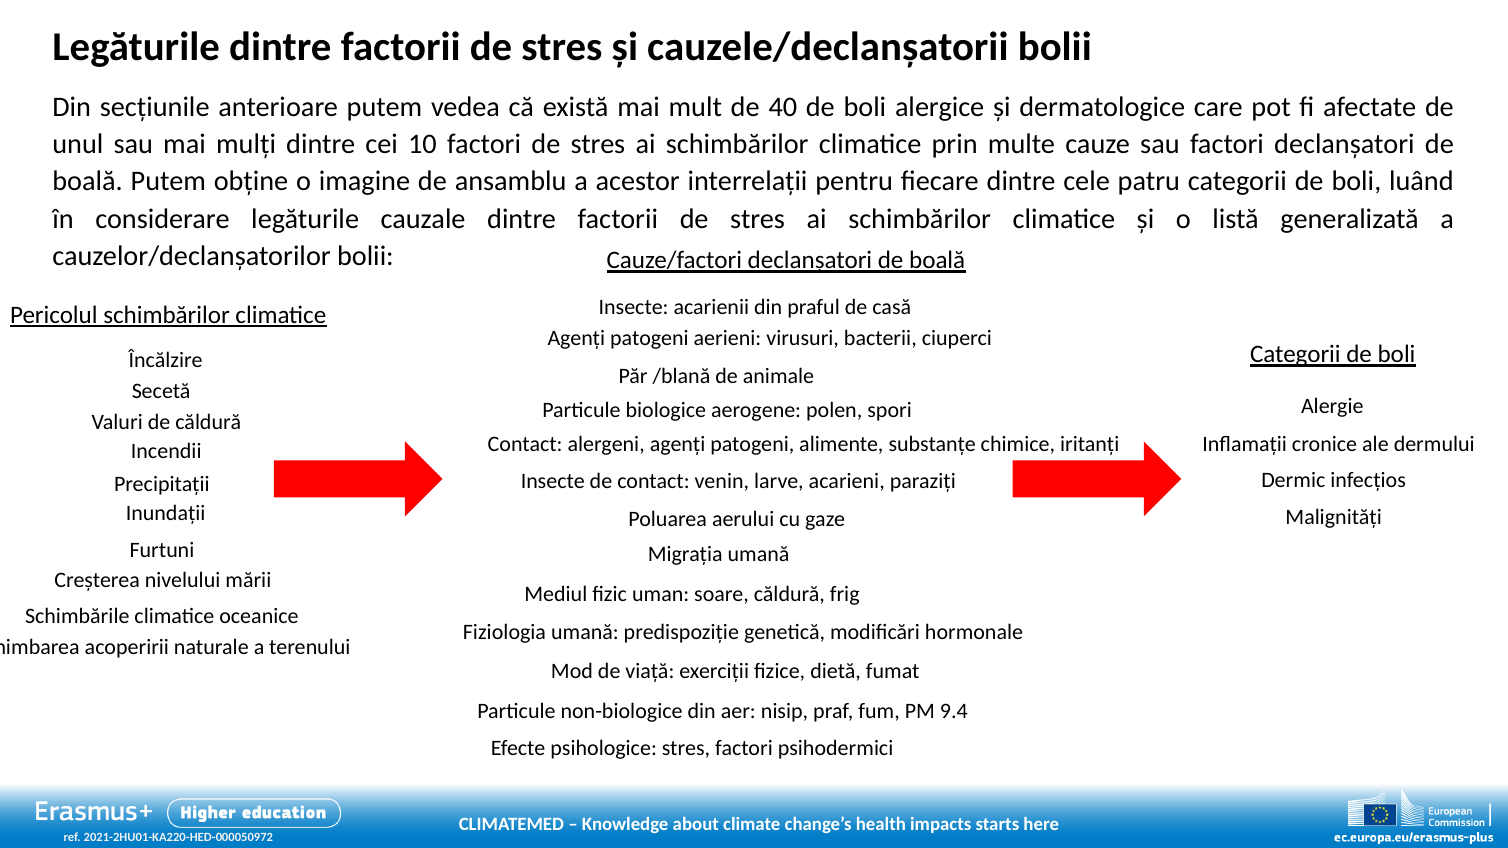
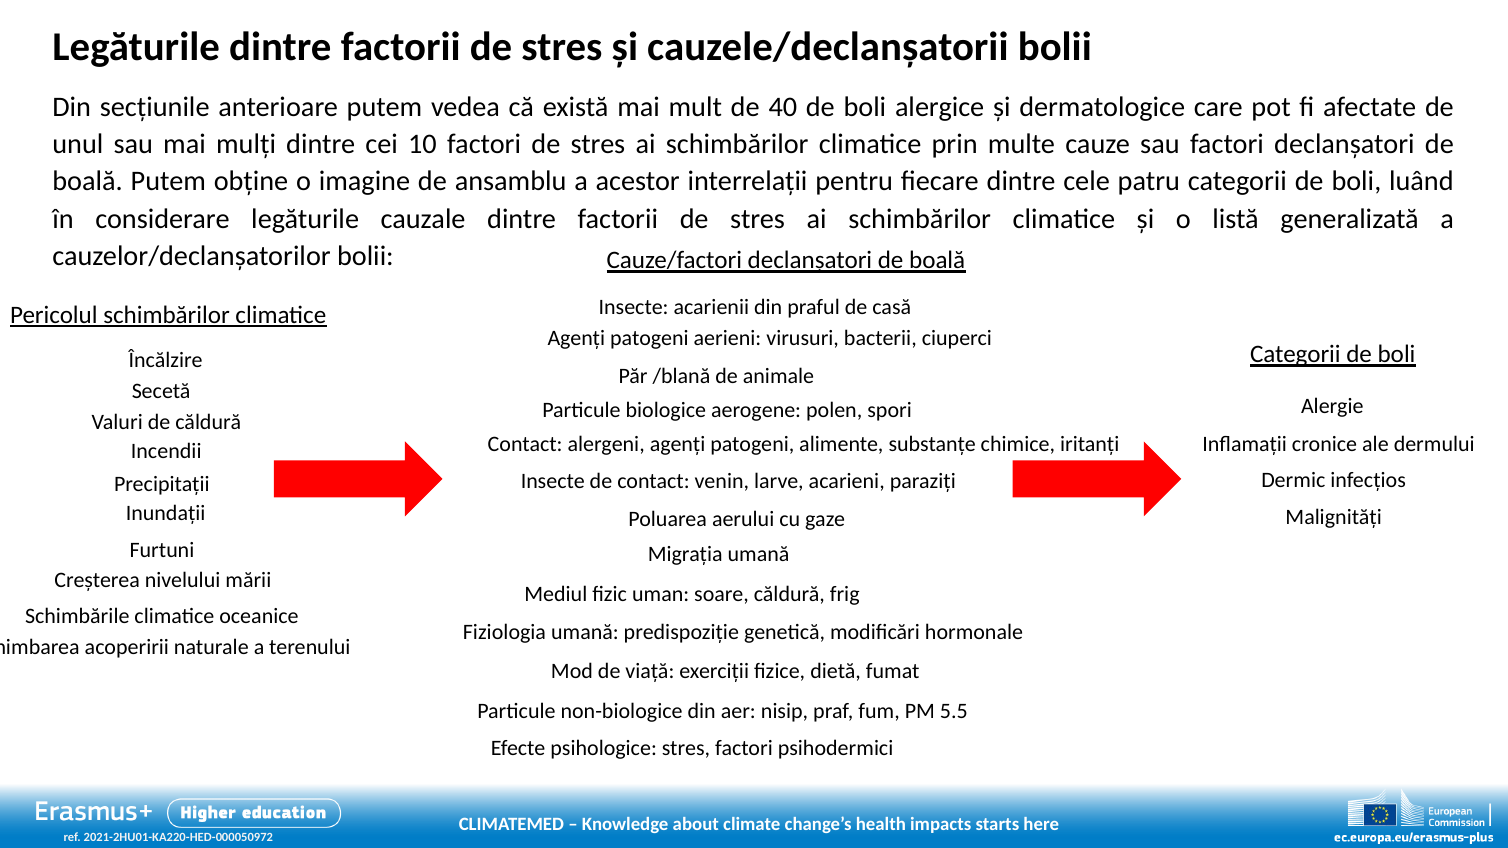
9.4: 9.4 -> 5.5 (954, 711)
